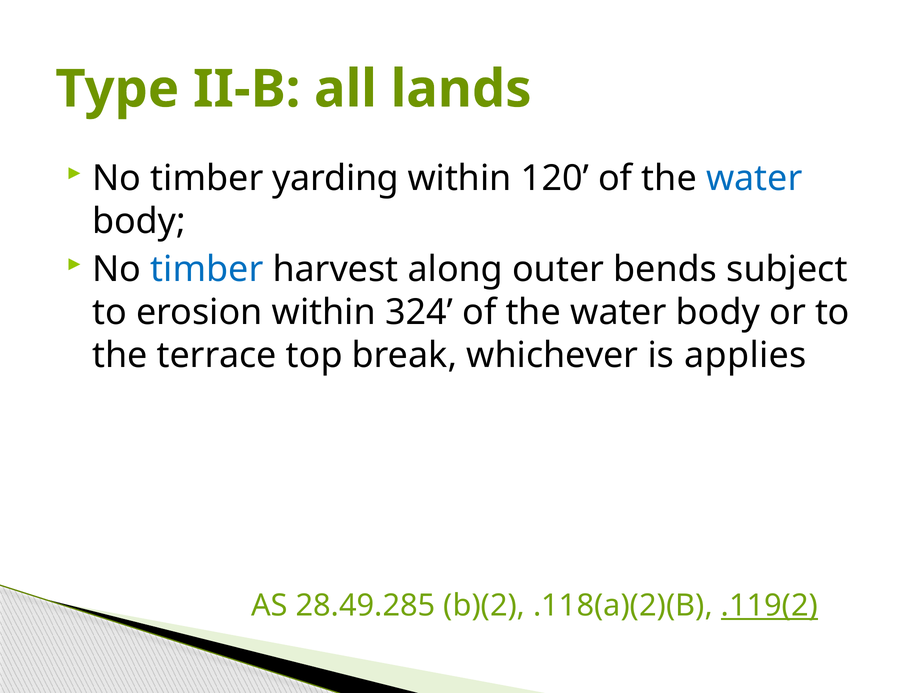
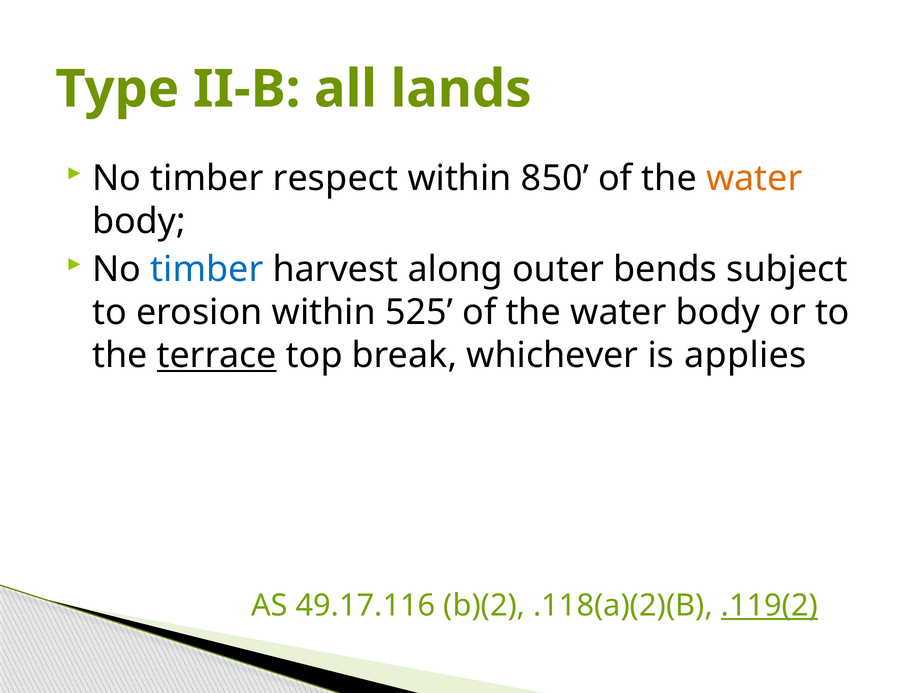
yarding: yarding -> respect (335, 178)
120: 120 -> 850 (555, 178)
water colour: blue -> orange (754, 178)
324: 324 -> 525 (419, 312)
terrace underline: none -> present (217, 356)
28.49.285: 28.49.285 -> 49.17.116 (366, 606)
